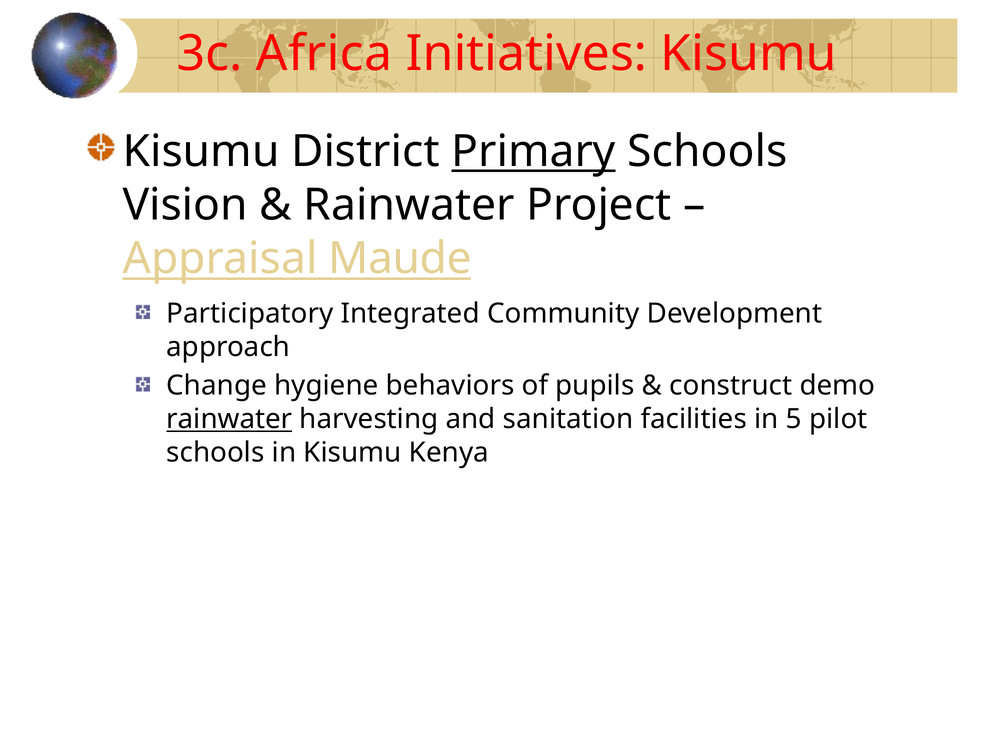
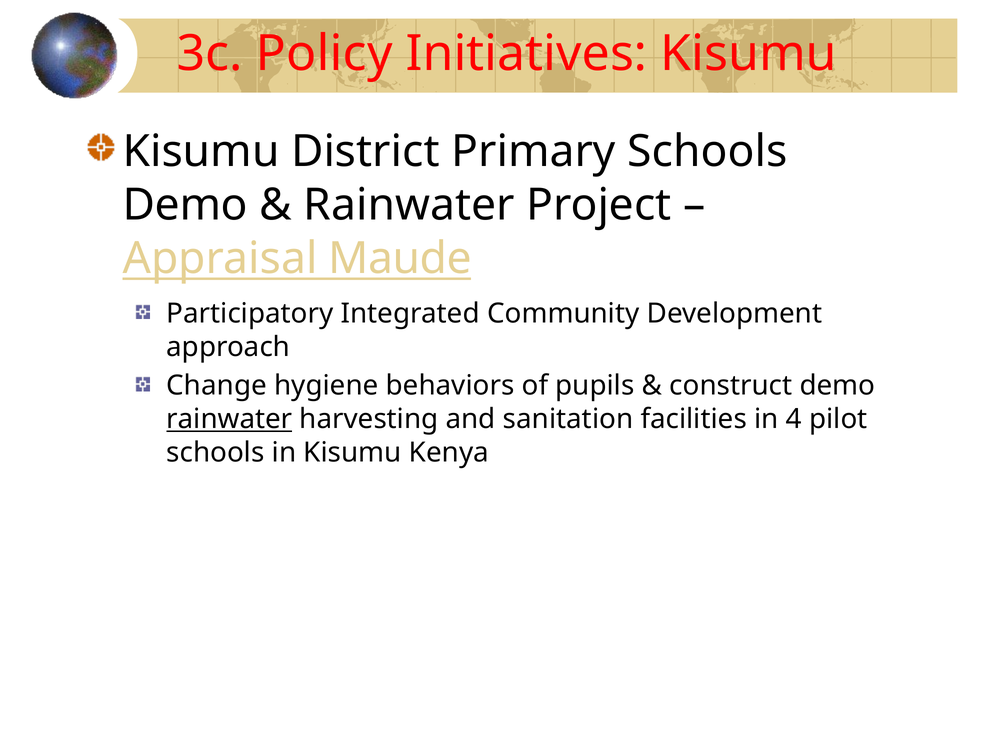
Africa: Africa -> Policy (324, 54)
Primary underline: present -> none (533, 152)
Vision: Vision -> Demo (185, 205)
5: 5 -> 4 (794, 419)
